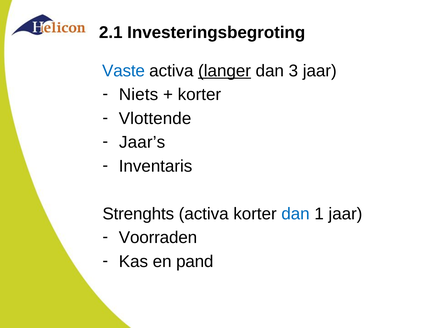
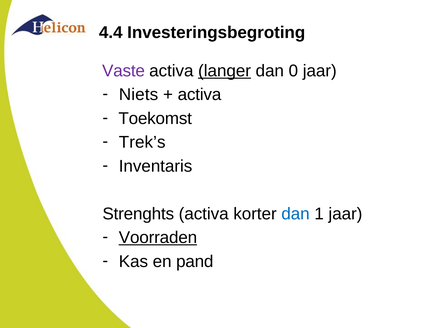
2.1: 2.1 -> 4.4 (111, 33)
Vaste colour: blue -> purple (124, 71)
3: 3 -> 0 (293, 71)
korter: korter -> activa (199, 95)
Vlottende: Vlottende -> Toekomst (155, 118)
Jaar’s: Jaar’s -> Trek’s (142, 142)
Voorraden underline: none -> present (158, 237)
